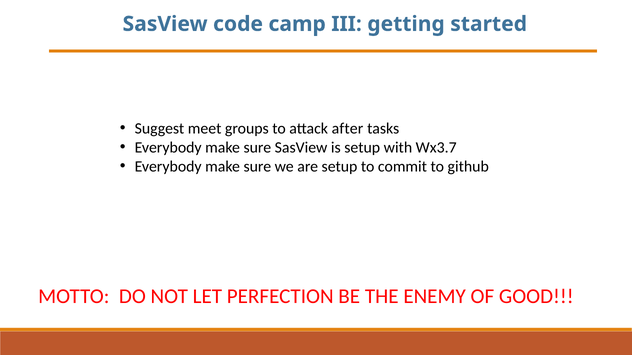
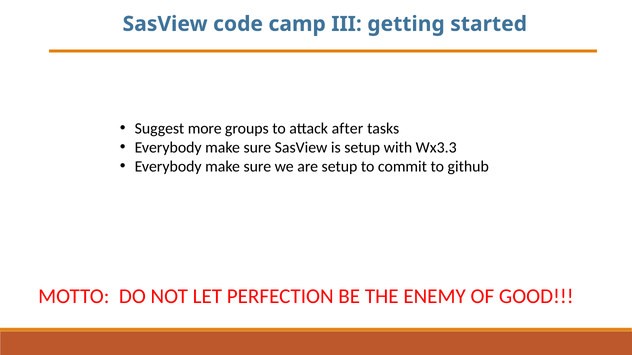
meet: meet -> more (205, 129)
Wx3.7: Wx3.7 -> Wx3.3 (436, 148)
